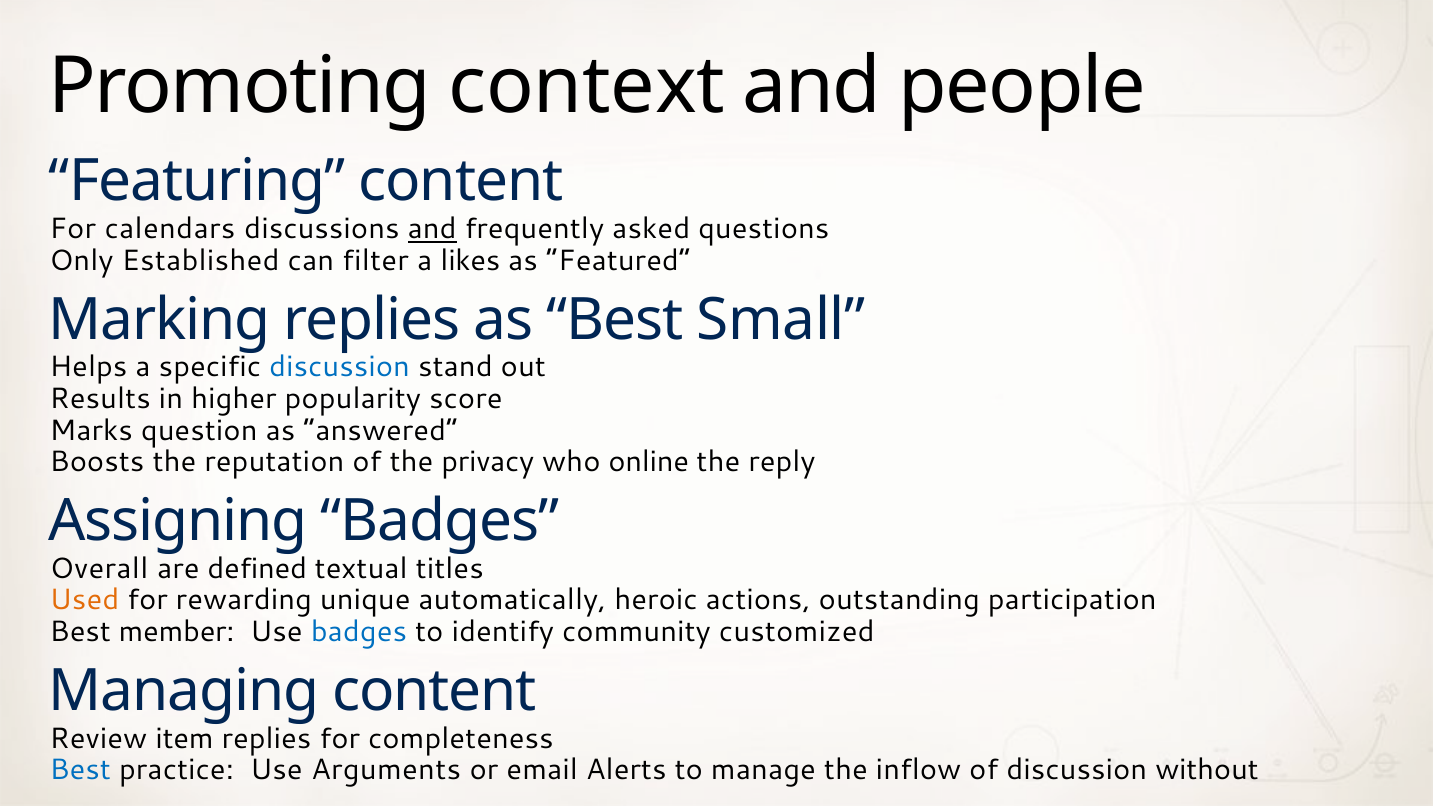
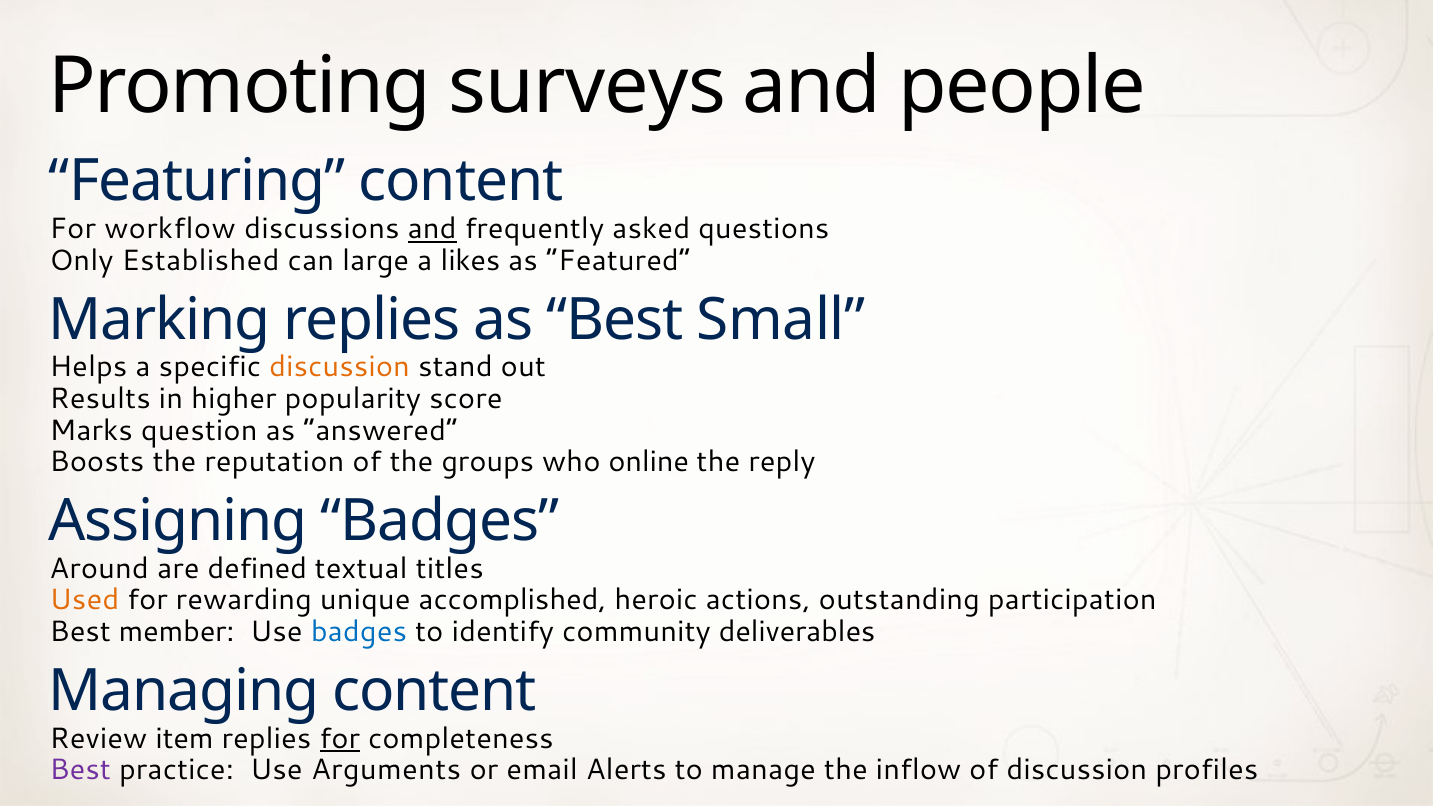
context: context -> surveys (587, 87)
calendars: calendars -> workflow (170, 229)
filter: filter -> large (376, 261)
discussion colour: blue -> orange (340, 367)
privacy: privacy -> groups (488, 462)
Overall: Overall -> Around (99, 569)
automatically: automatically -> accomplished (513, 600)
customized: customized -> deliverables (797, 632)
for underline: none -> present (340, 738)
Best colour: blue -> purple (80, 770)
without: without -> profiles (1207, 770)
